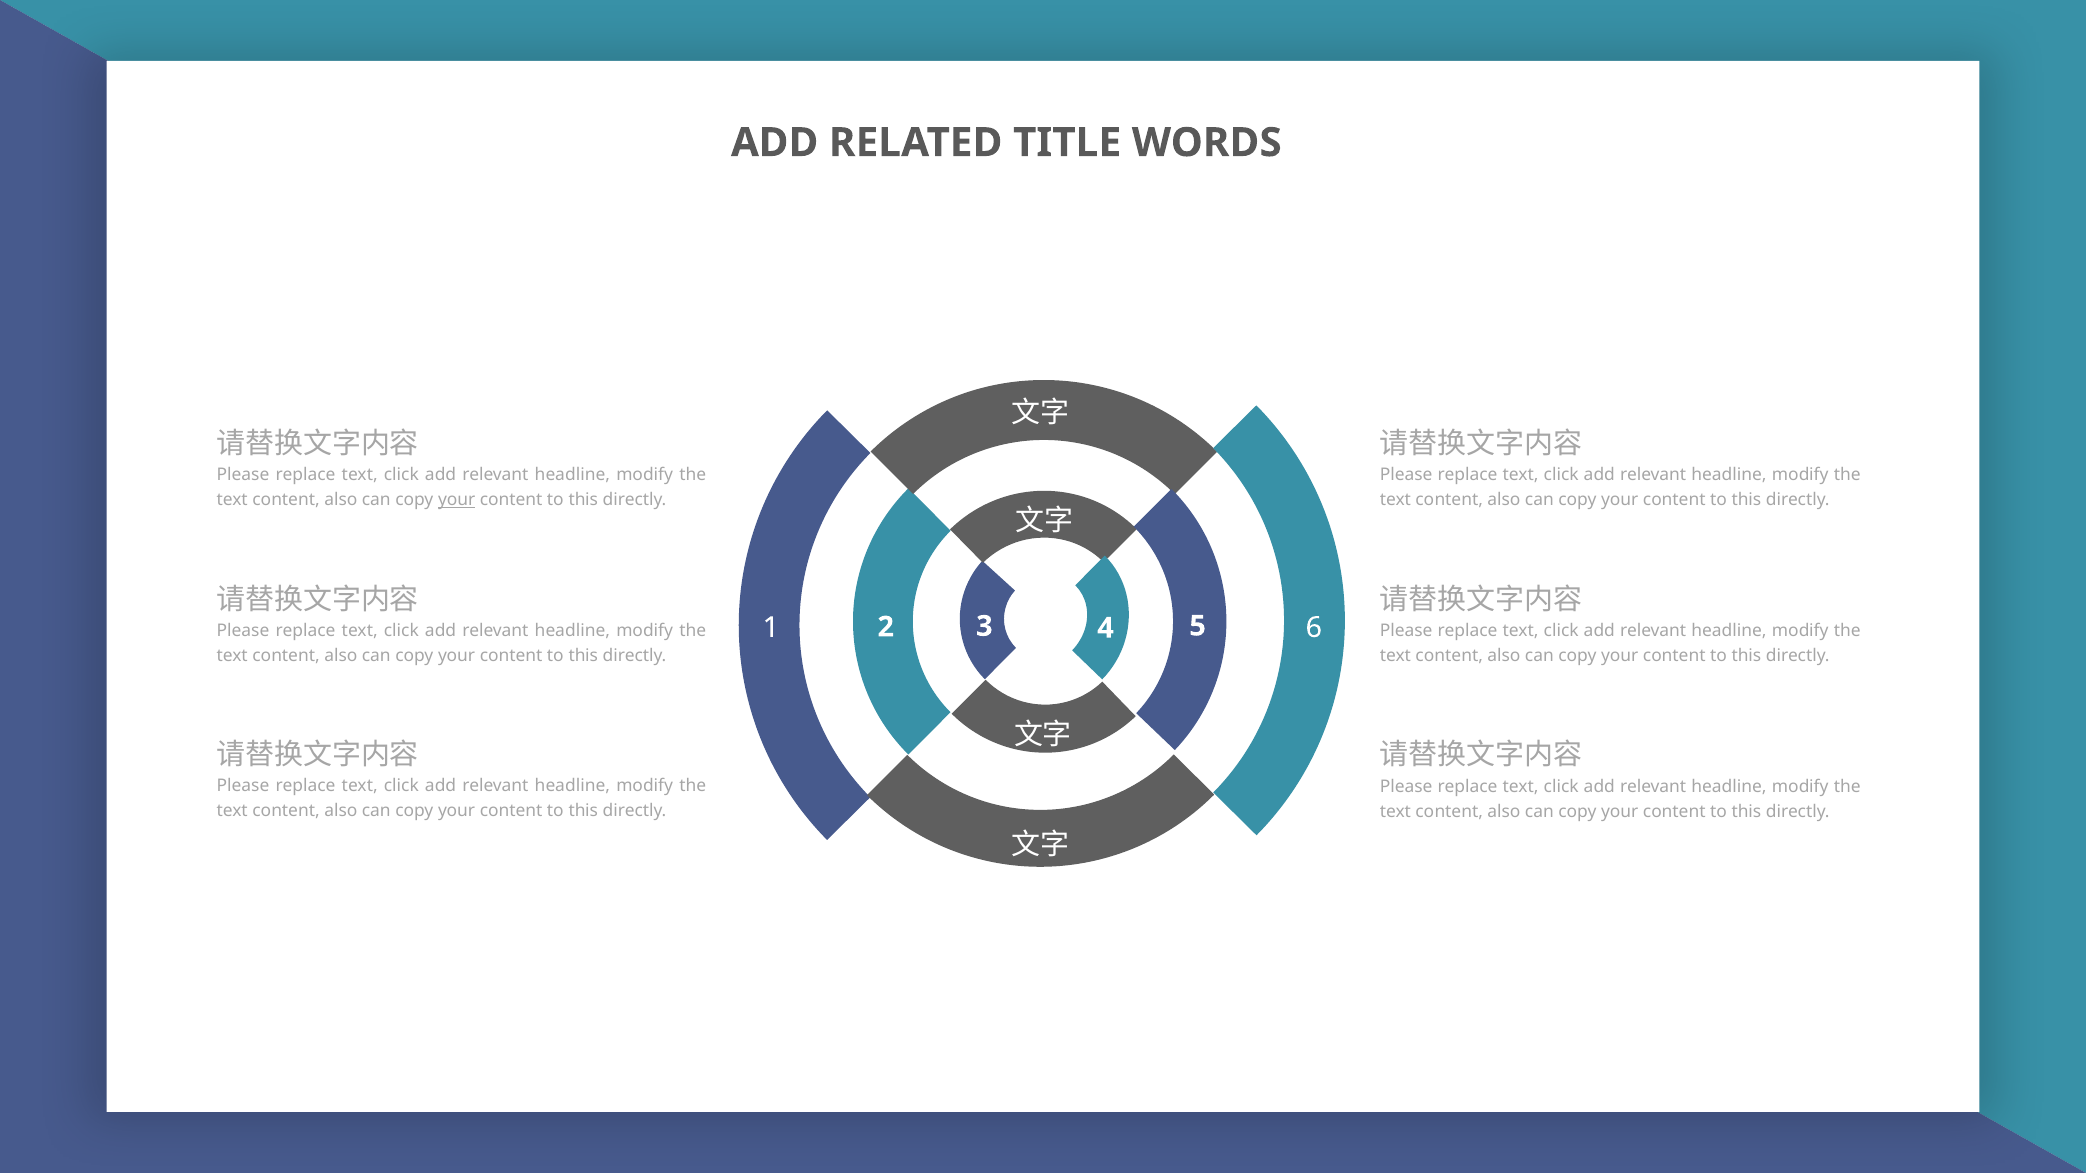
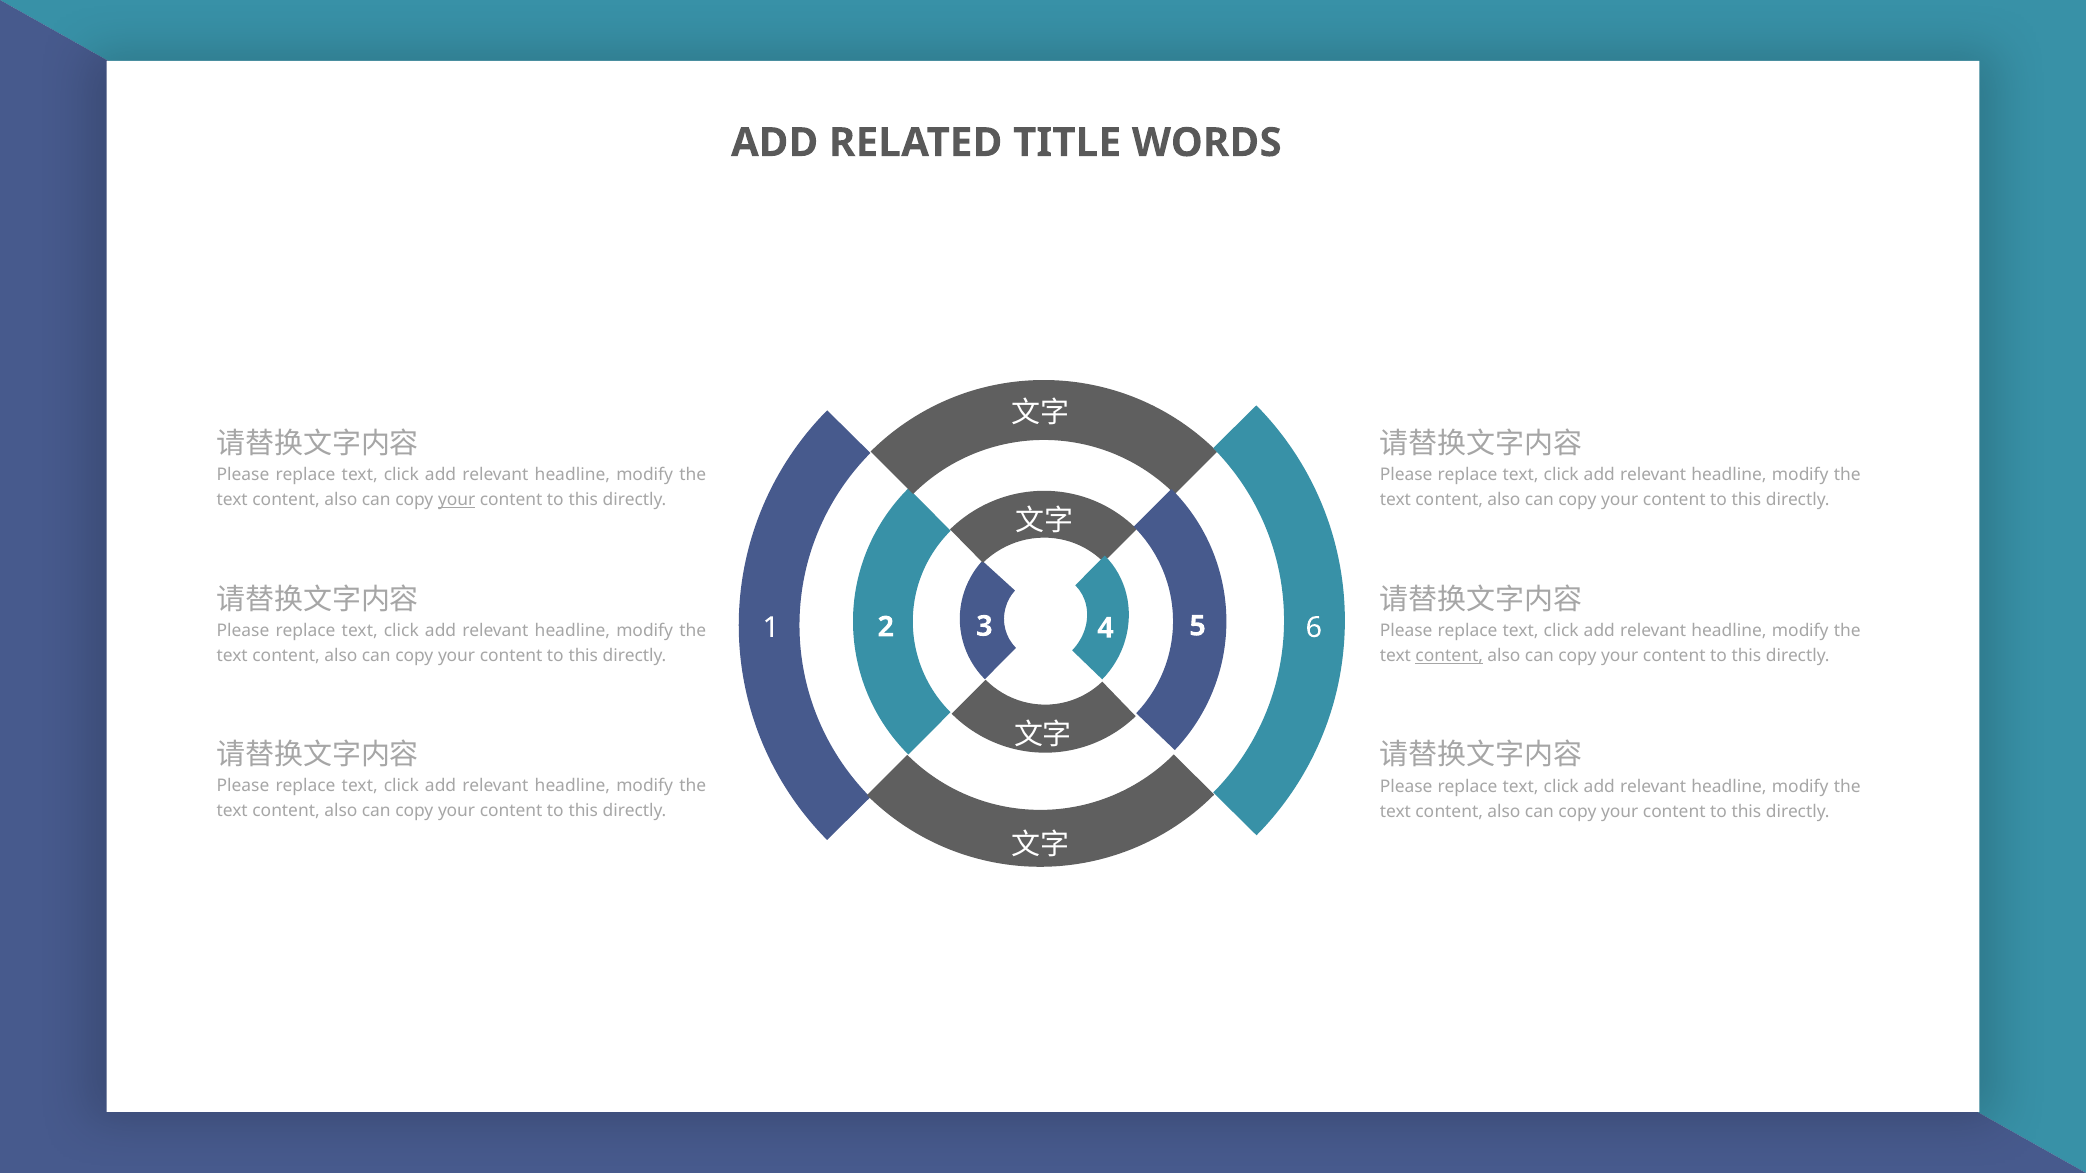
content underline: none -> present (1449, 656)
